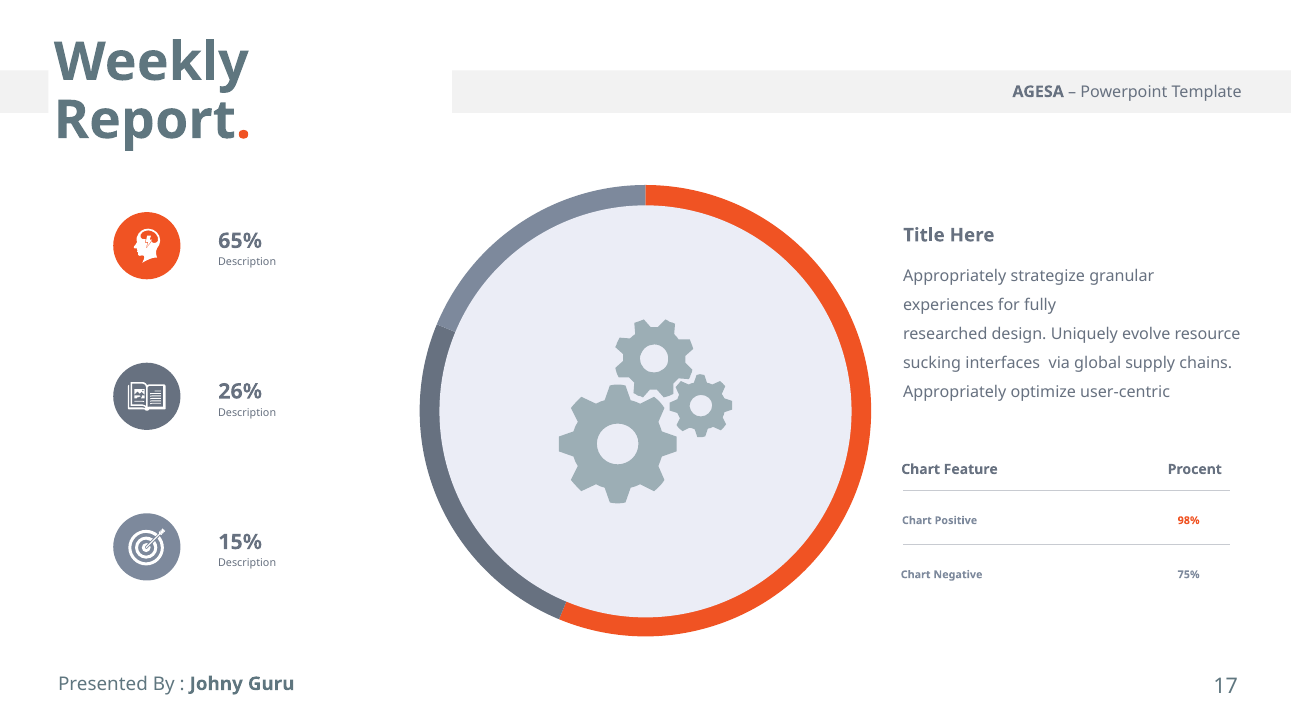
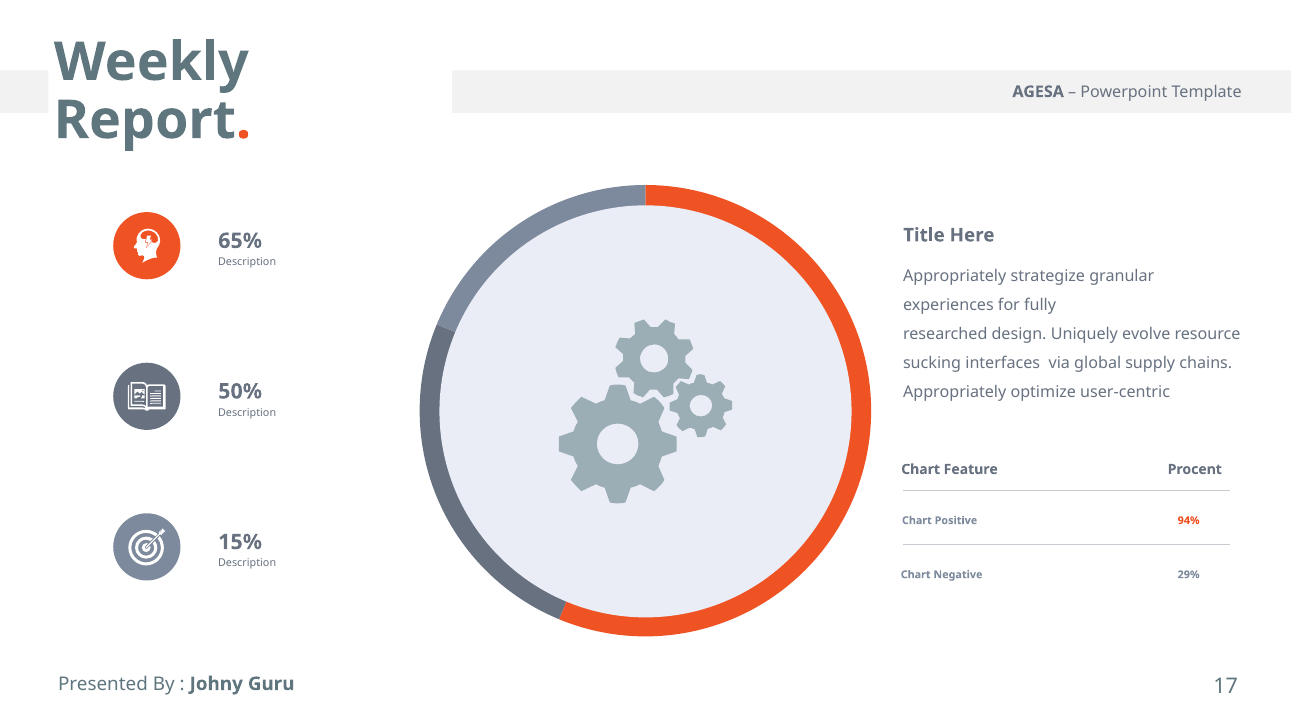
26%: 26% -> 50% (240, 392)
98%: 98% -> 94% (1189, 521)
75%: 75% -> 29% (1189, 575)
